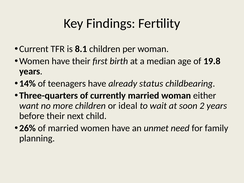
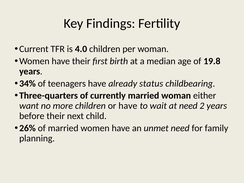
8.1: 8.1 -> 4.0 (81, 49)
14%: 14% -> 34% (27, 83)
or ideal: ideal -> have (128, 106)
at soon: soon -> need (188, 106)
